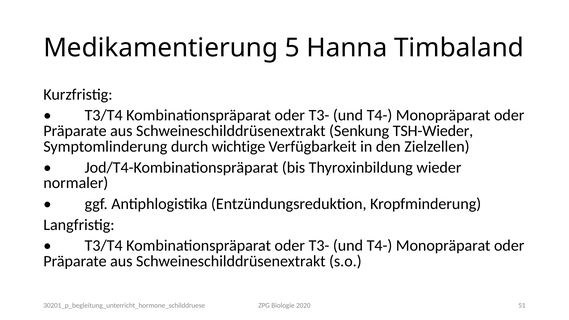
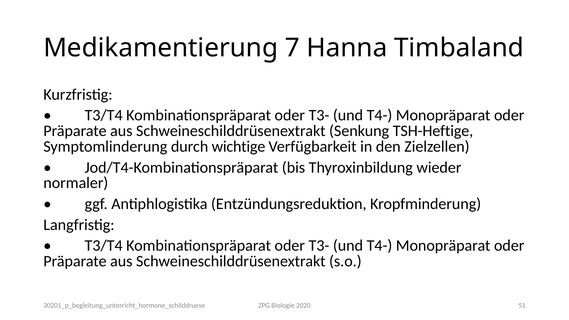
5: 5 -> 7 (292, 48)
TSH-Wieder: TSH-Wieder -> TSH-Heftige (433, 131)
